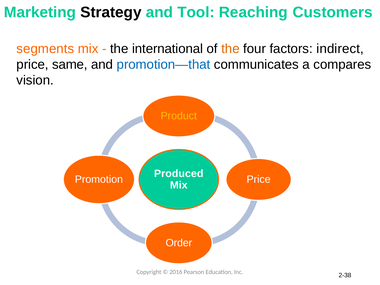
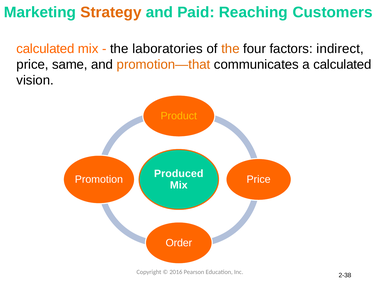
Strategy colour: black -> orange (111, 12)
Tool: Tool -> Paid (196, 12)
segments: segments -> calculated (45, 49)
international: international -> laboratories (167, 49)
promotion—that colour: blue -> orange (164, 65)
a compares: compares -> calculated (342, 65)
